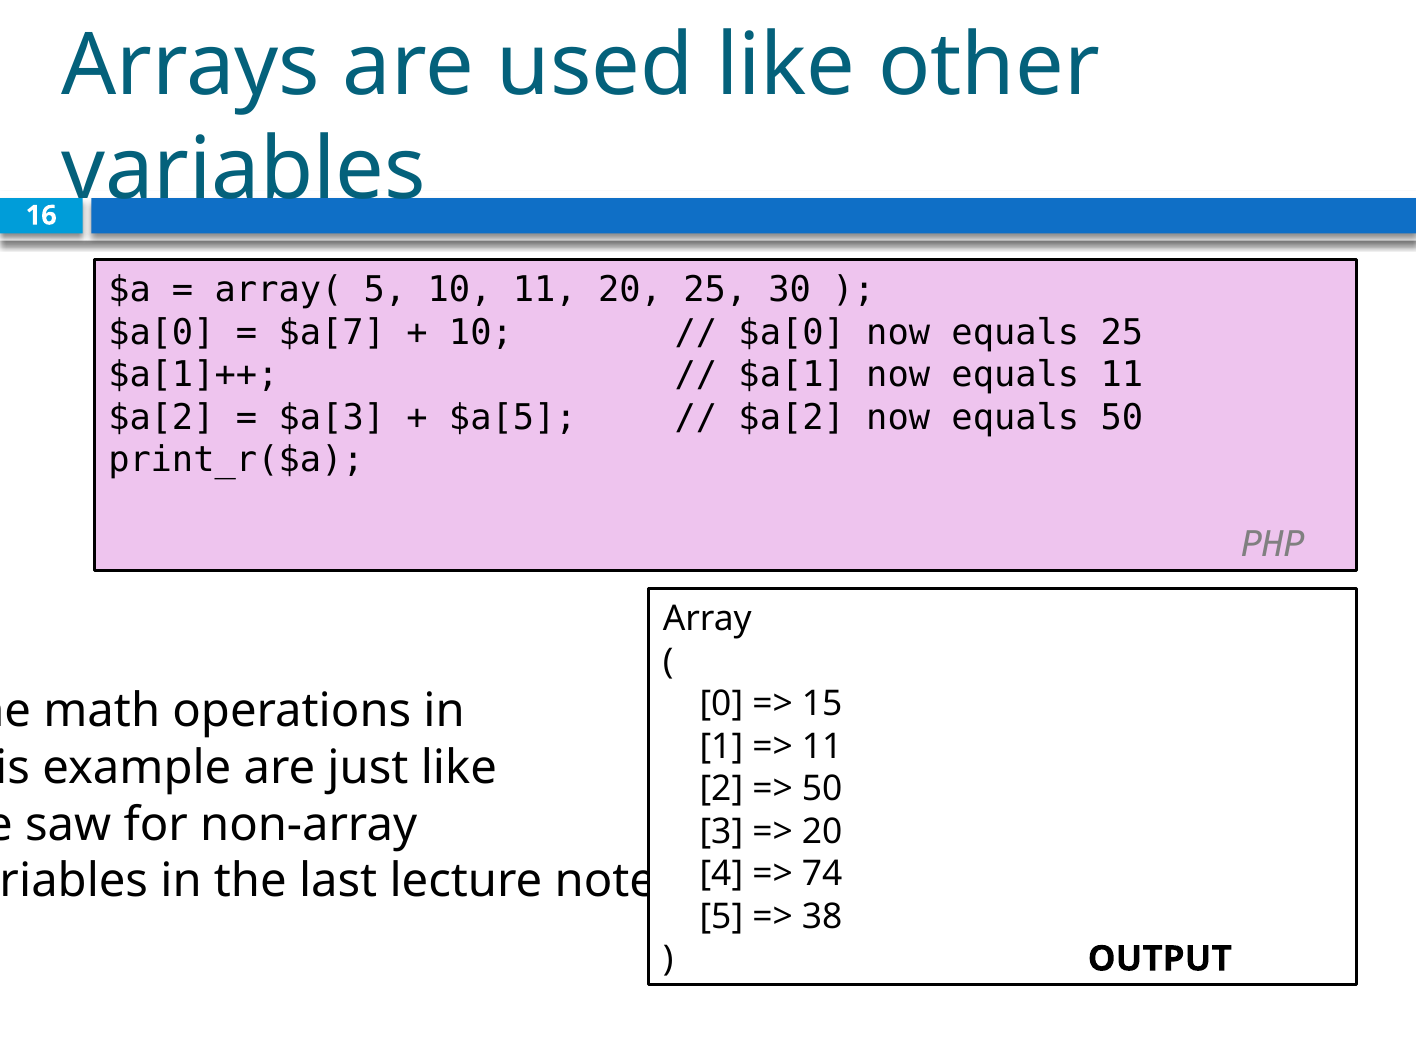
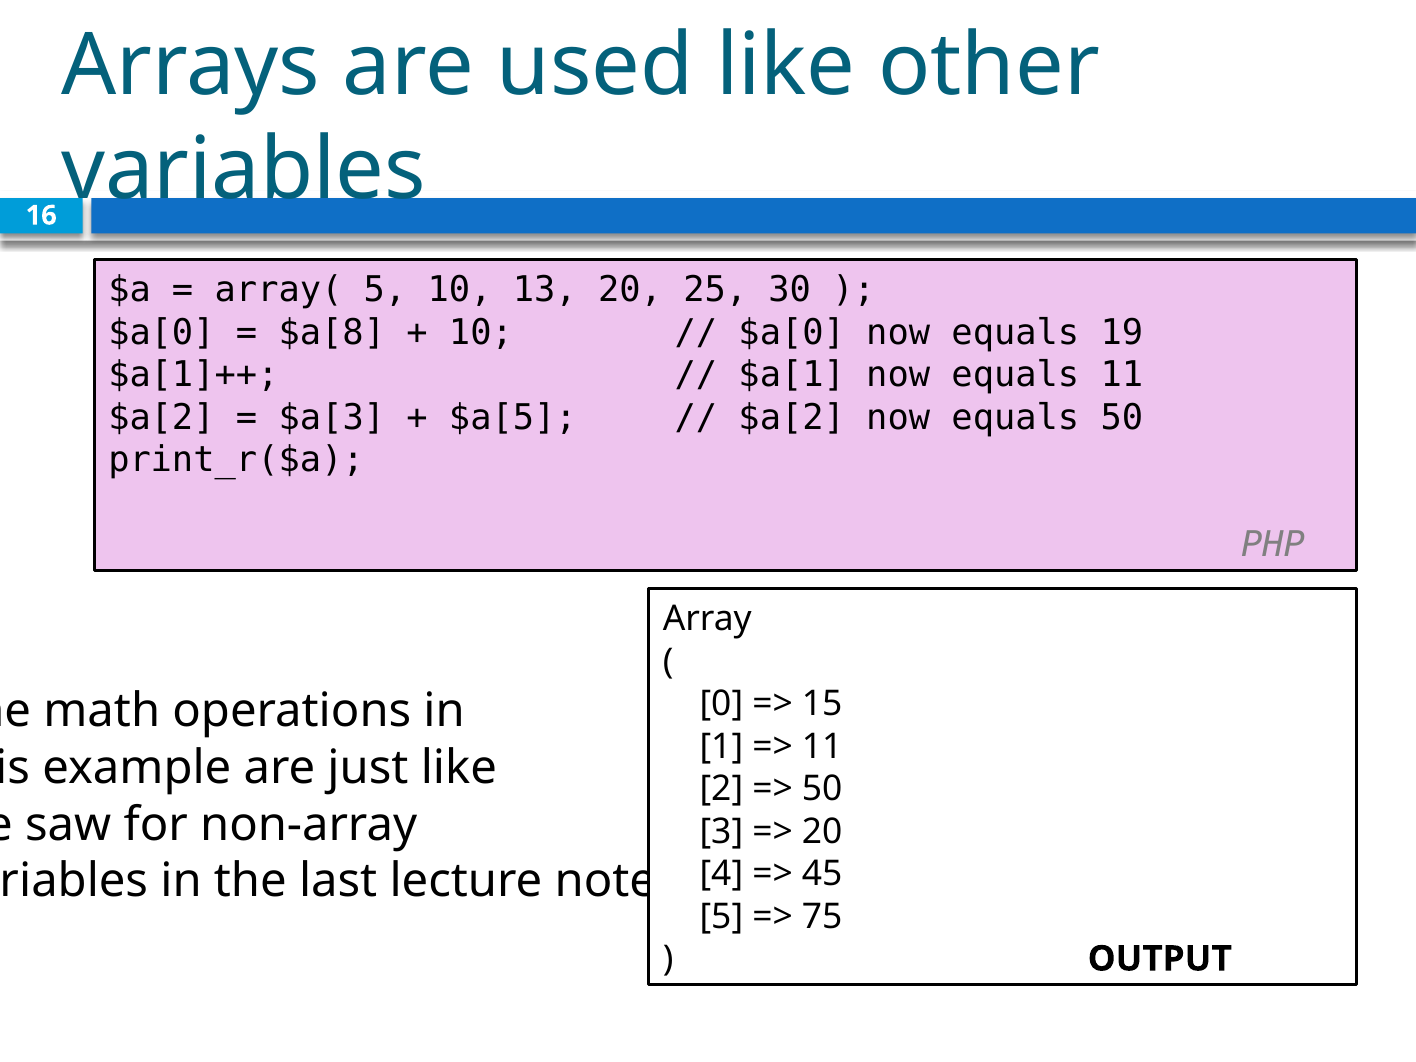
10 11: 11 -> 13 (545, 290)
$a[7: $a[7 -> $a[8 (332, 333)
equals 25: 25 -> 19 (1122, 333)
74: 74 -> 45 (822, 874)
38: 38 -> 75 (822, 916)
